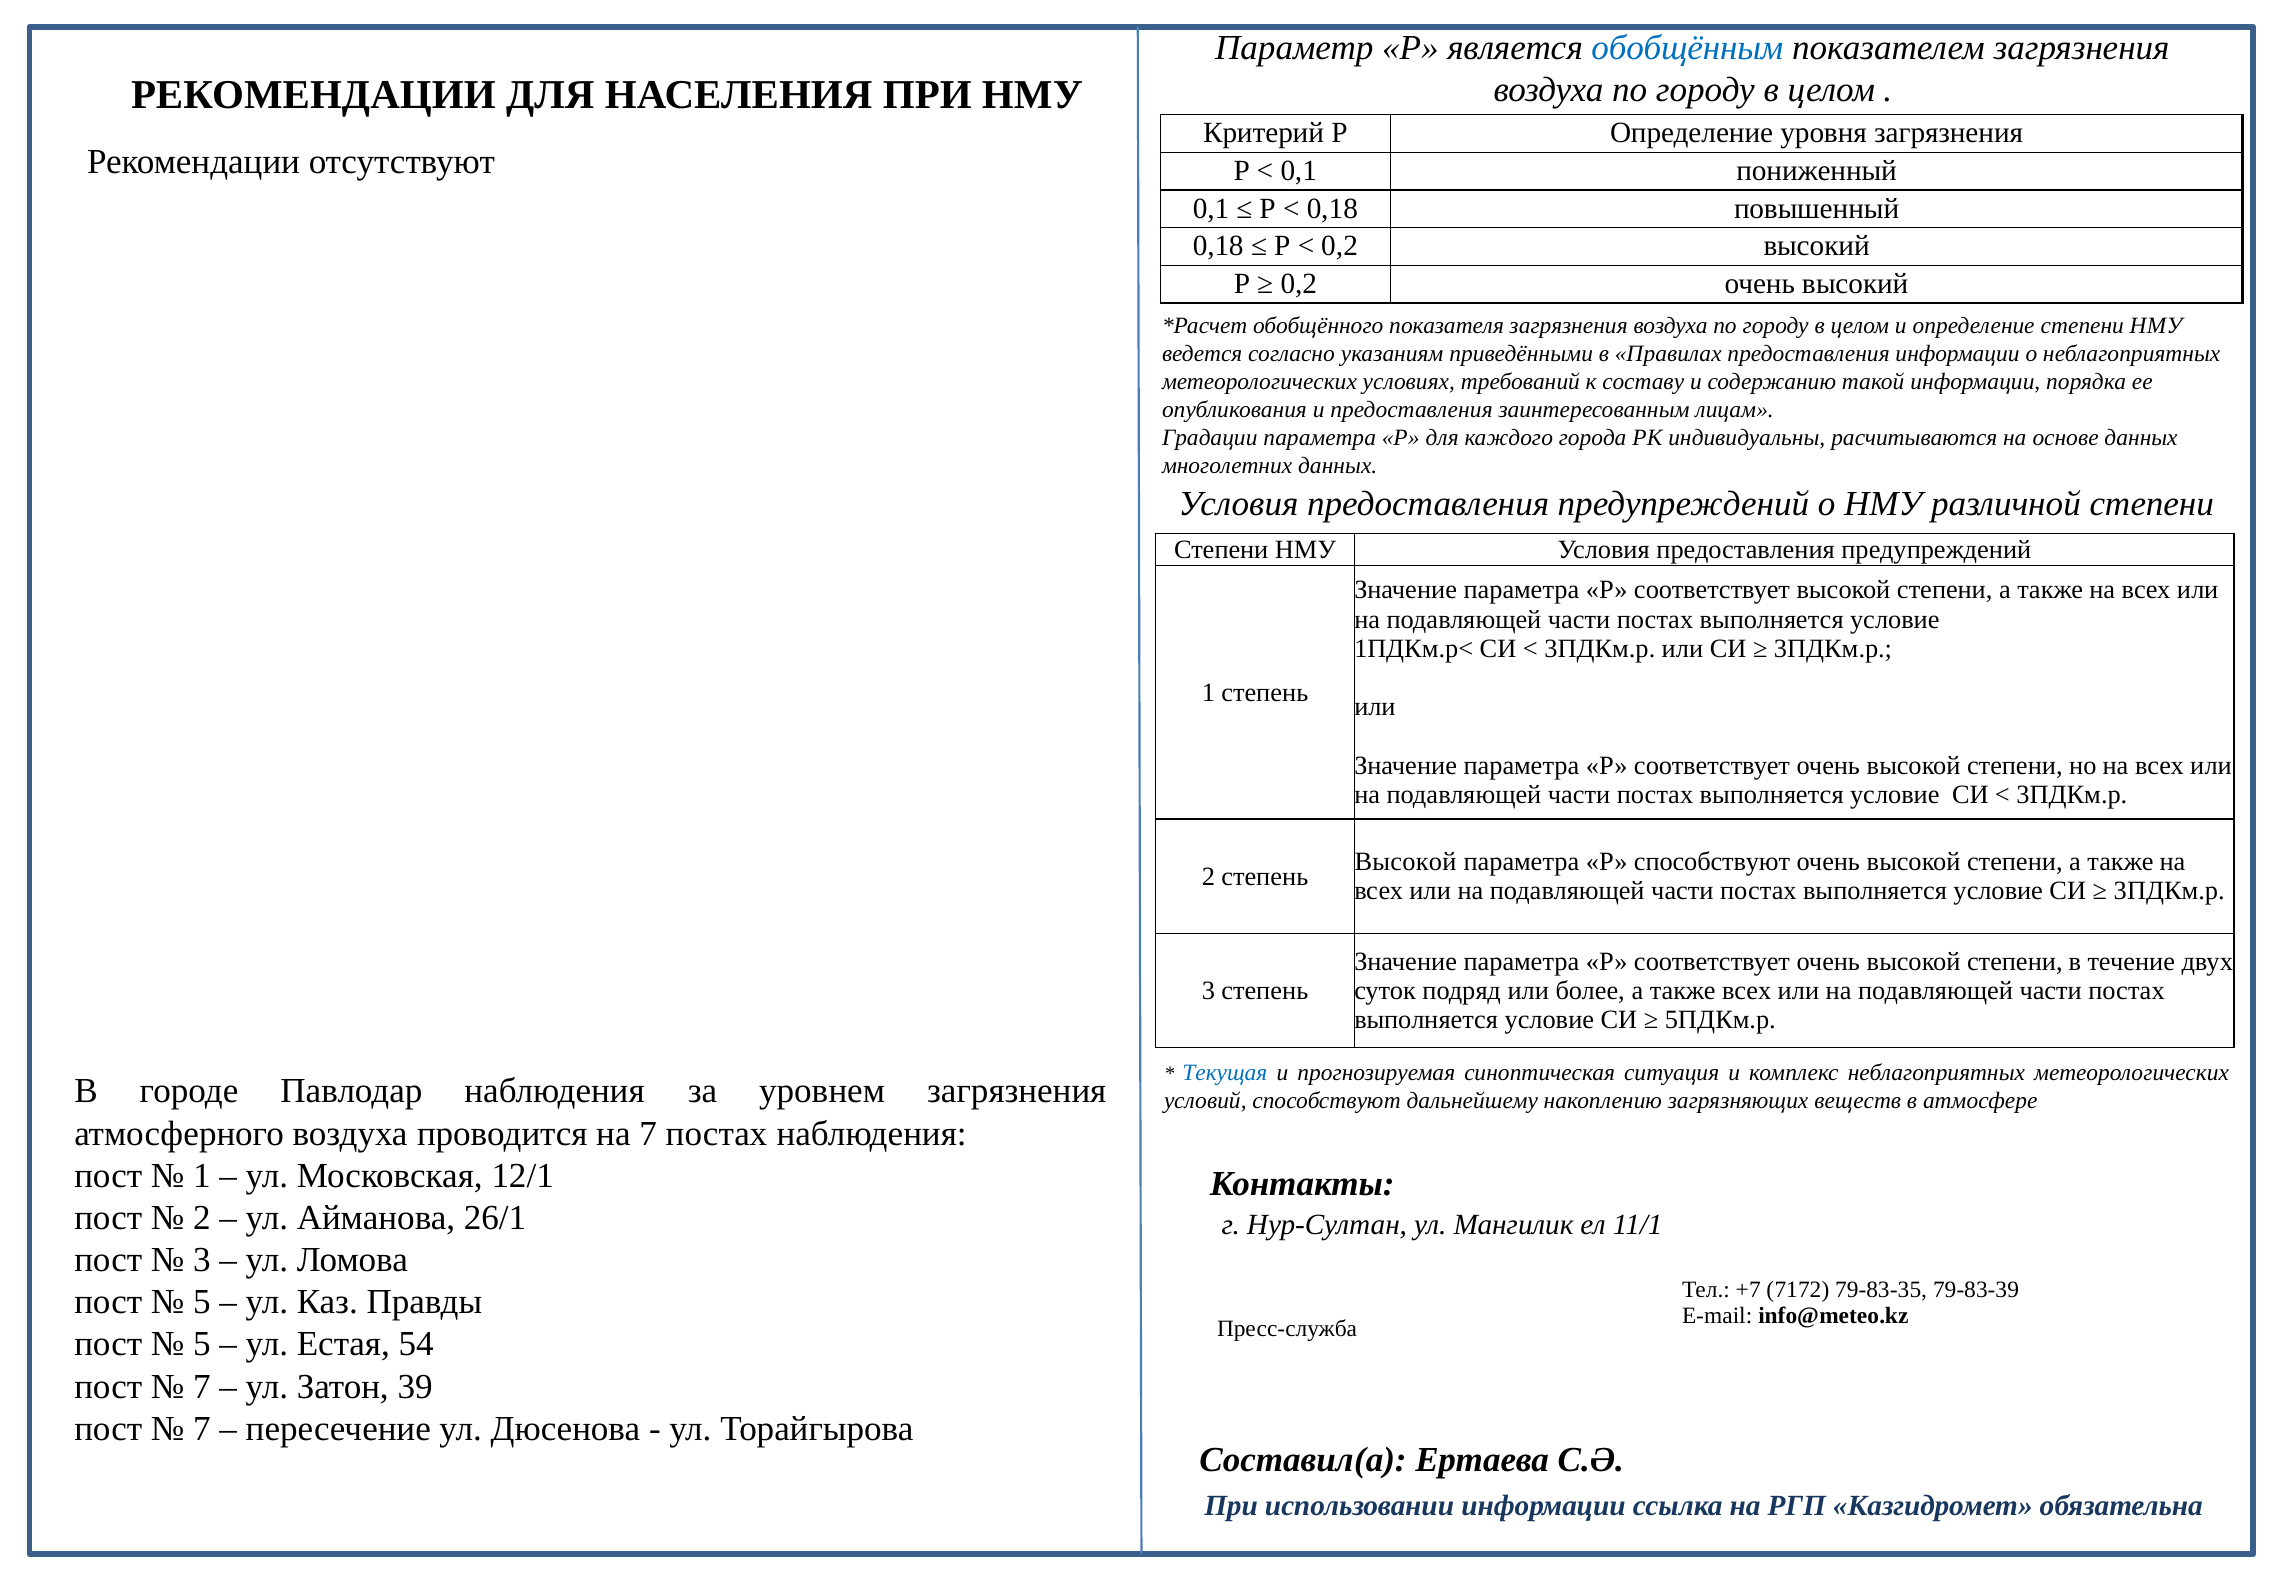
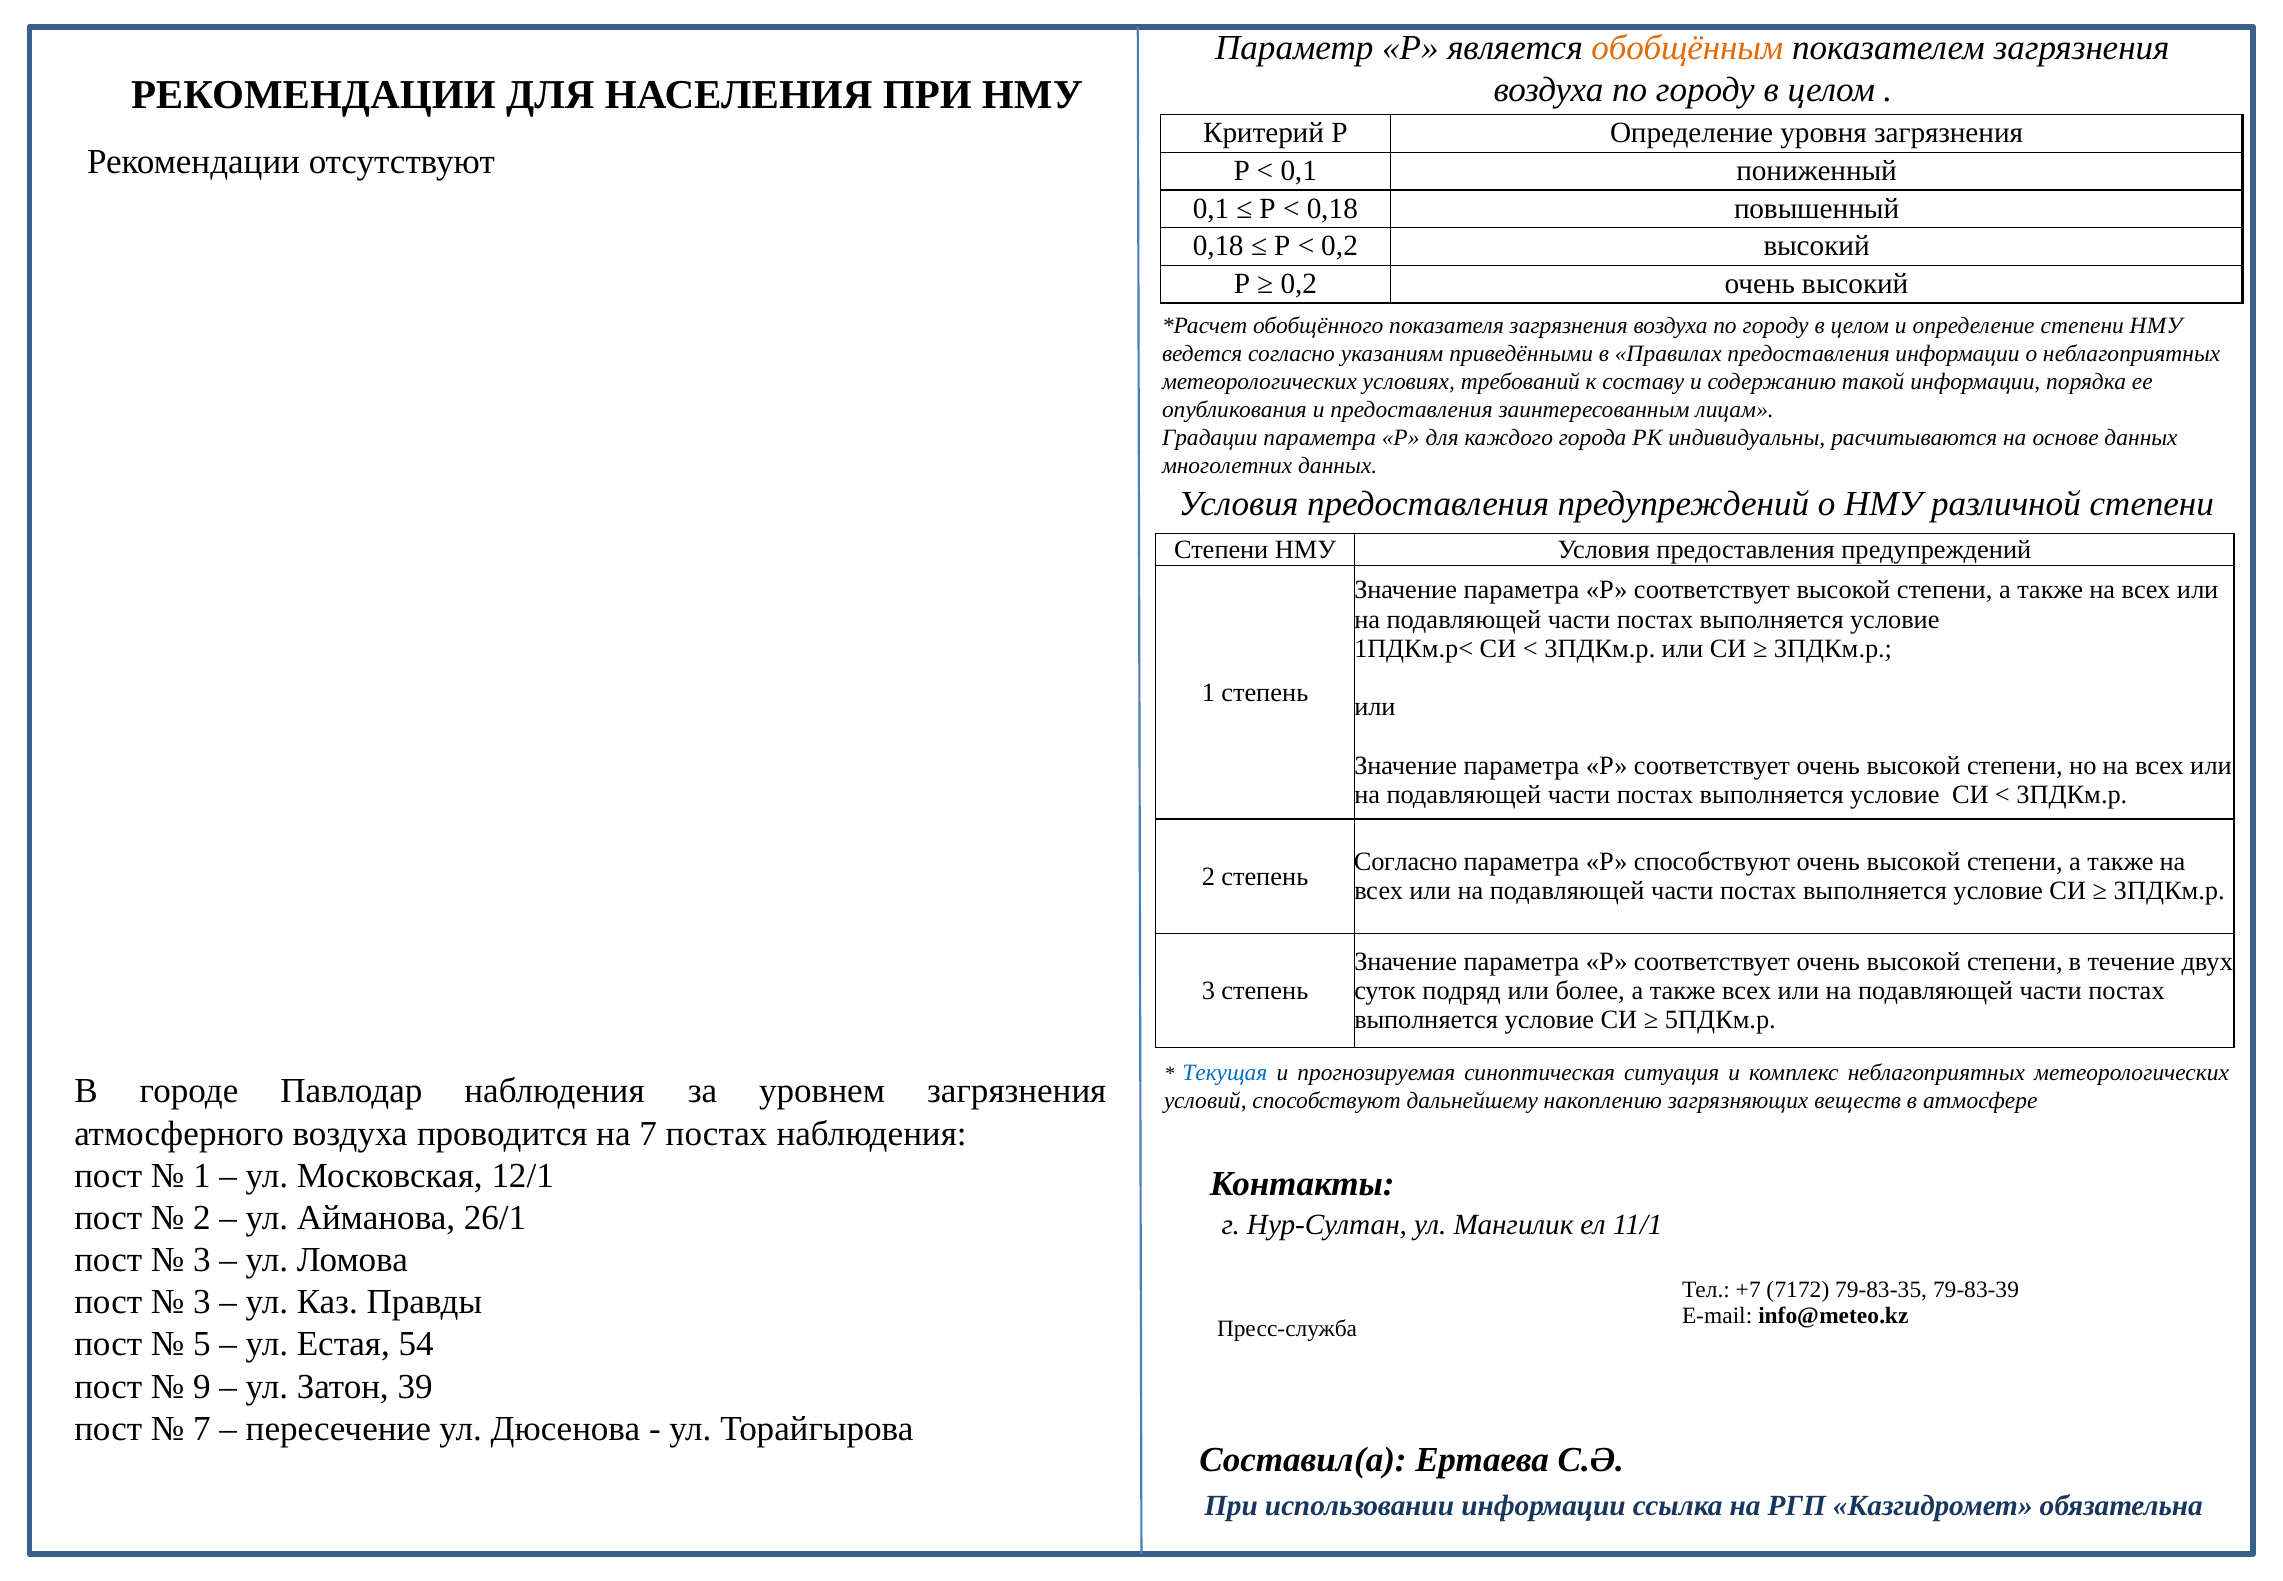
обобщённым colour: blue -> orange (1687, 48)
Высокой: Высокой -> Согласно (1406, 862)
5: 5 -> 3 (202, 1302)
7: 7 -> 9 (202, 1386)
